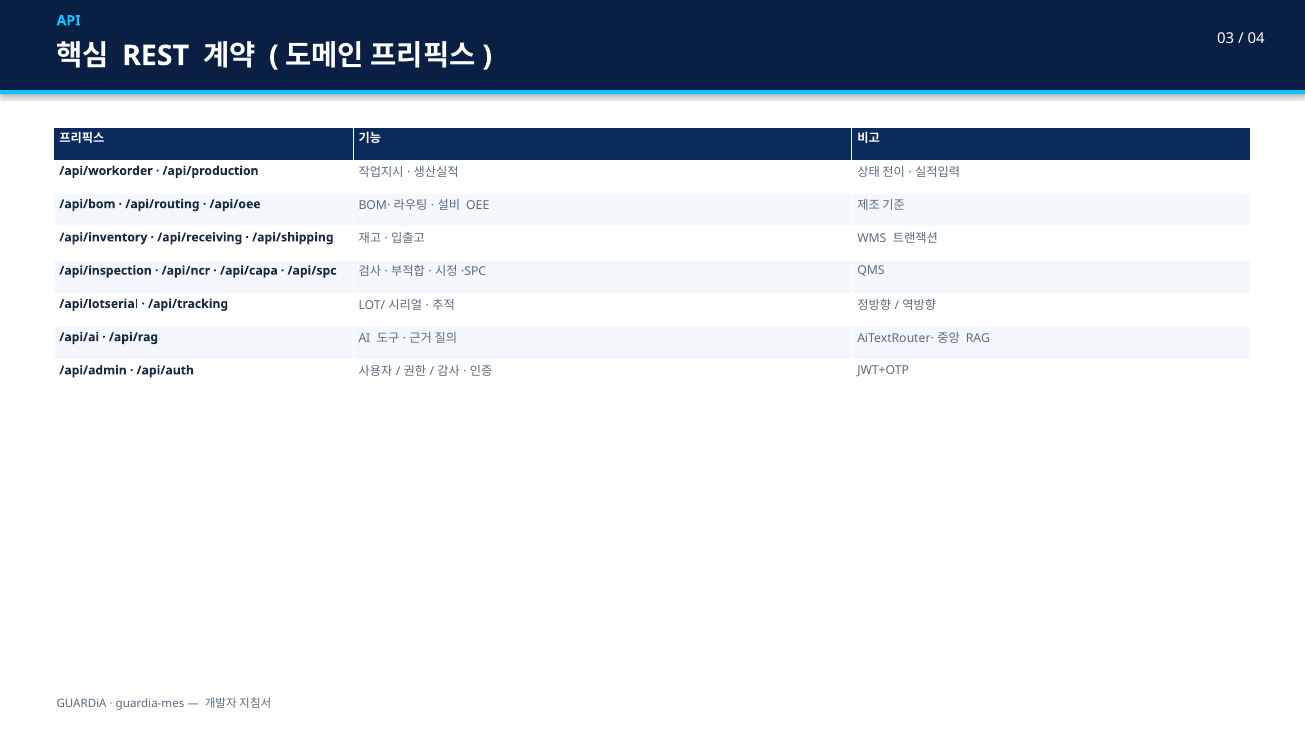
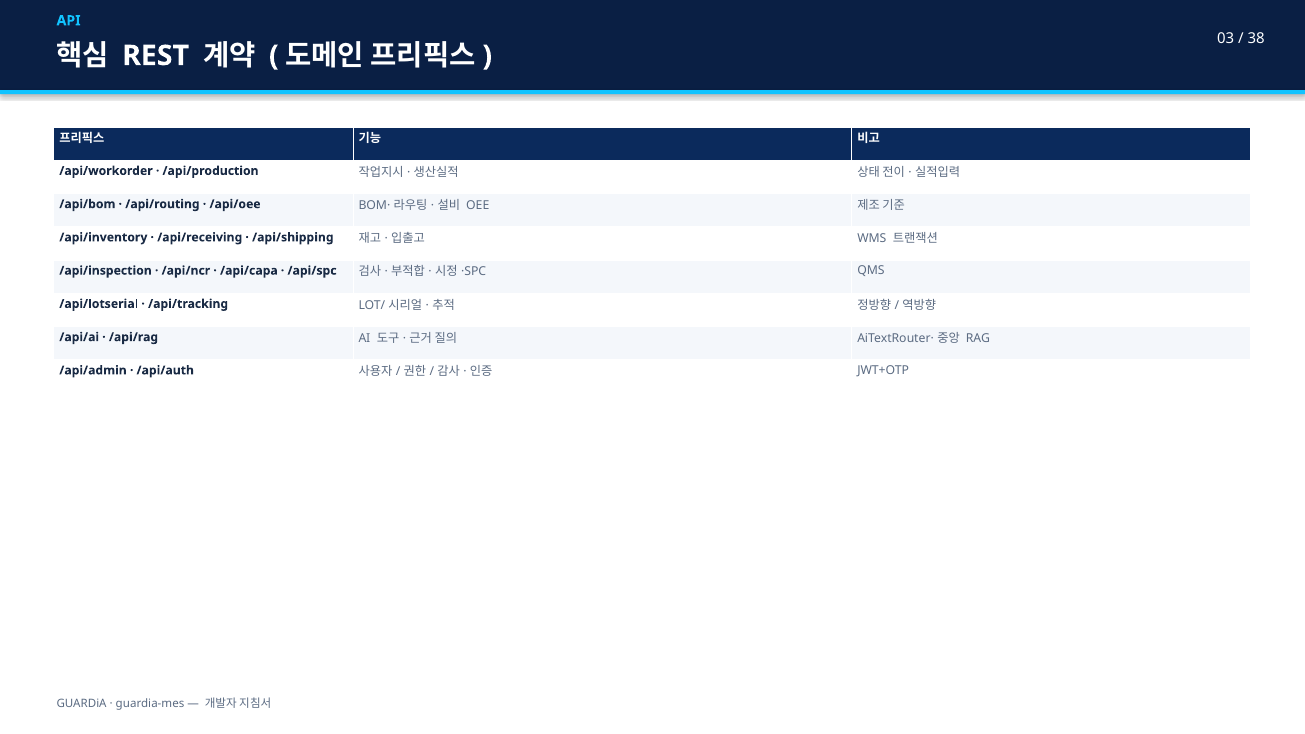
04: 04 -> 38 (1256, 39)
